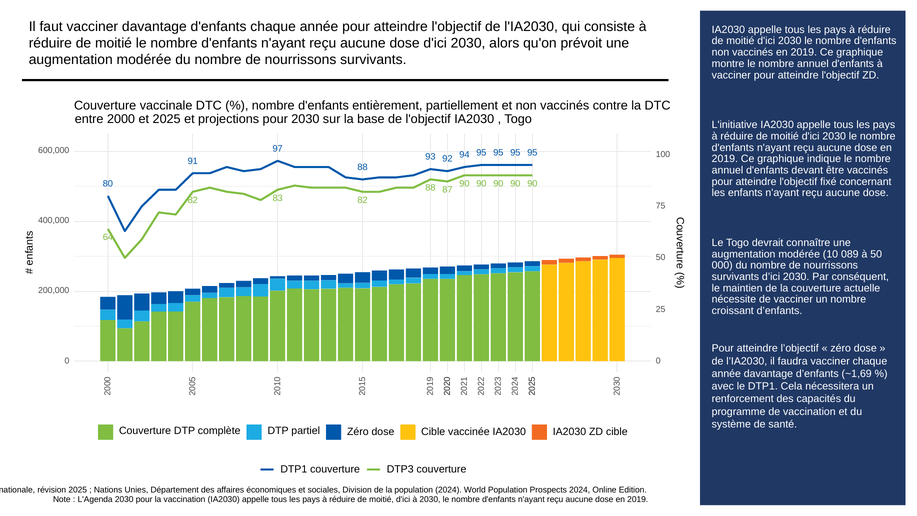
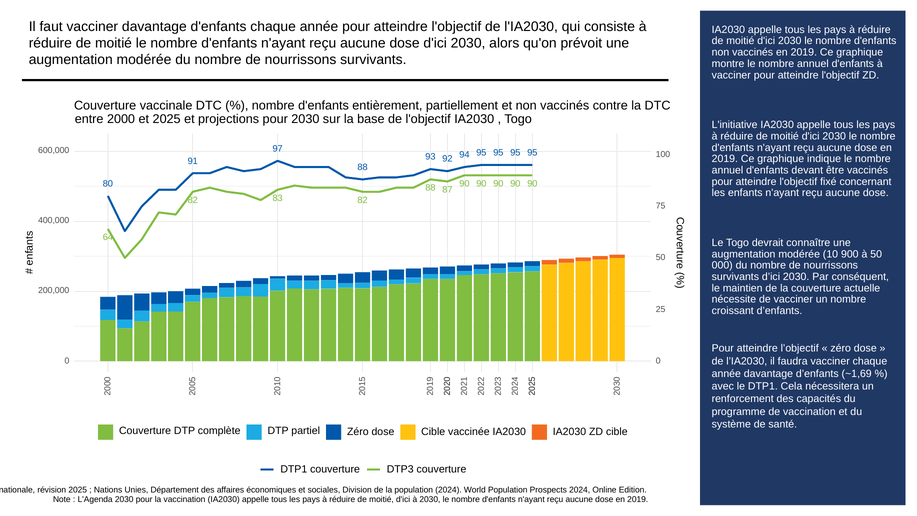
089: 089 -> 900 (850, 254)
